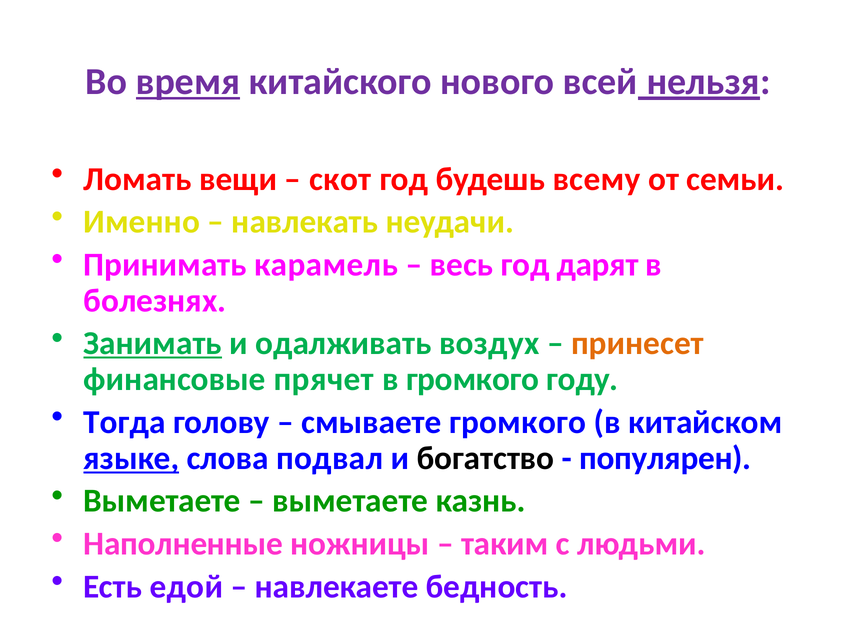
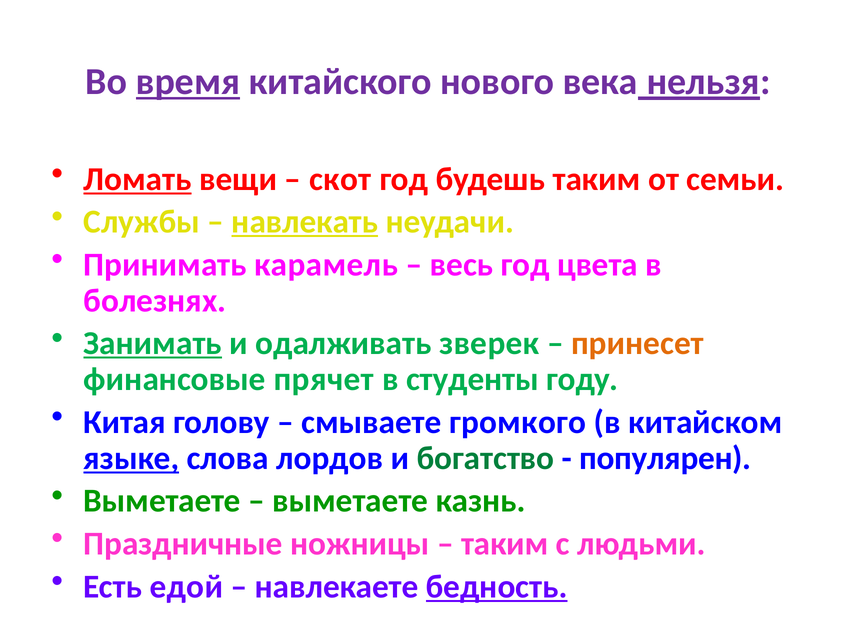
всей: всей -> века (600, 82)
Ломать underline: none -> present (138, 179)
будешь всему: всему -> таким (597, 179)
Именно: Именно -> Службы (142, 222)
навлекать underline: none -> present (305, 222)
дарят: дарят -> цвета (597, 265)
воздух: воздух -> зверек (489, 343)
в громкого: громкого -> студенты (472, 379)
Тогда: Тогда -> Китая (125, 422)
подвал: подвал -> лордов (330, 458)
богатство colour: black -> green (485, 458)
Наполненные: Наполненные -> Праздничные (183, 544)
бедность underline: none -> present (497, 587)
